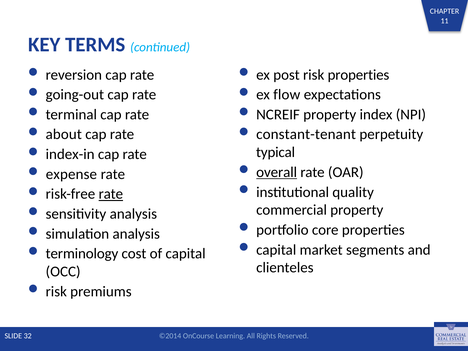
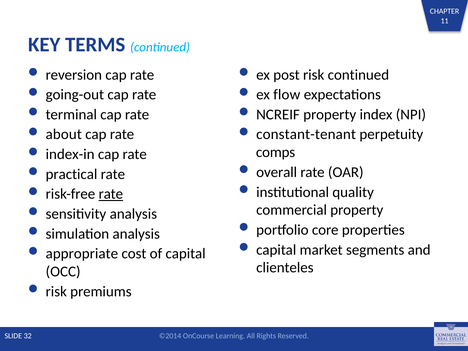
risk properties: properties -> continued (358, 75)
typical: typical -> comps (276, 152)
overall underline: present -> none (277, 172)
expense: expense -> practical (71, 174)
terminology: terminology -> appropriate (82, 254)
